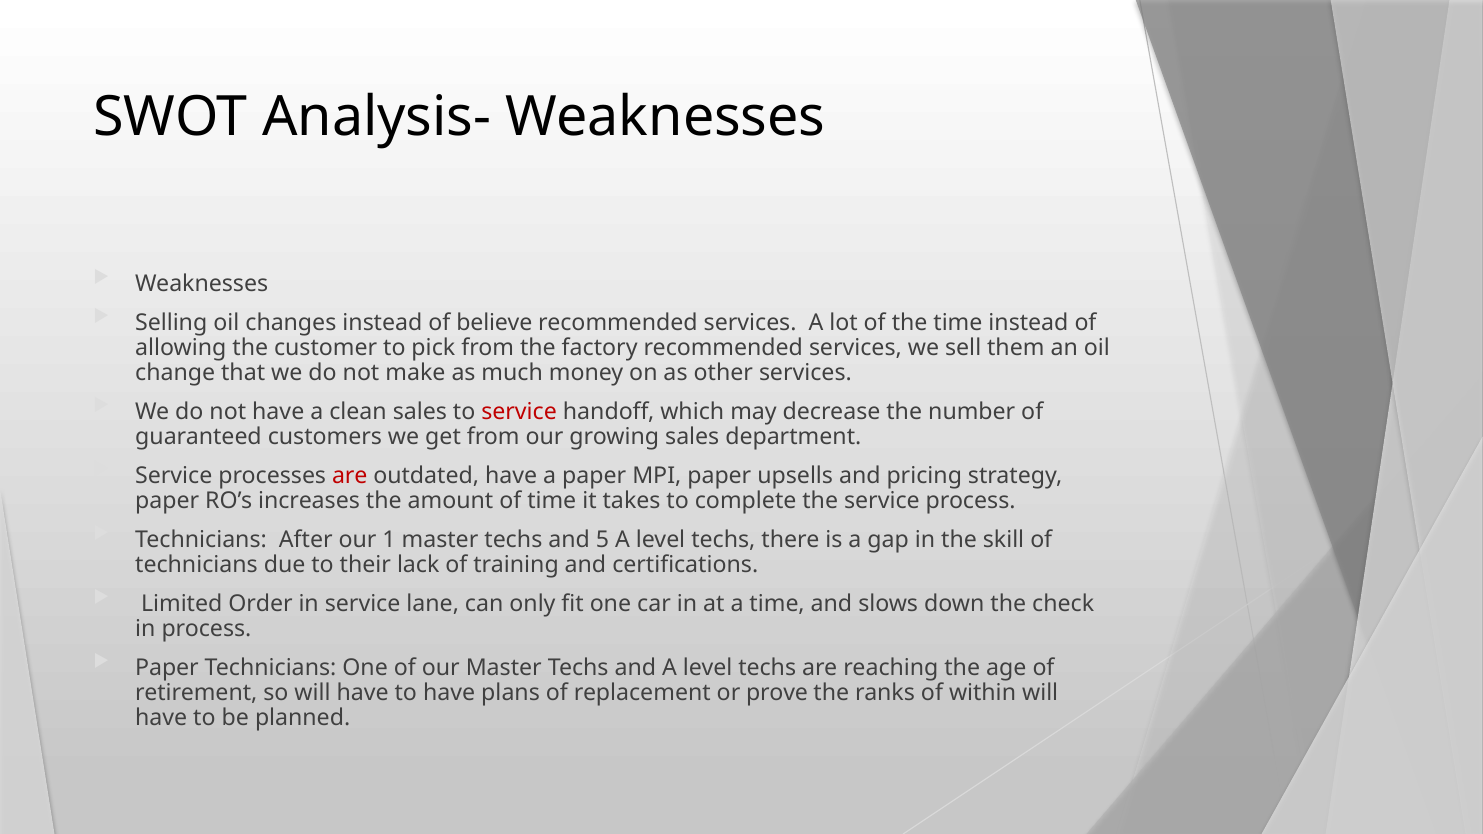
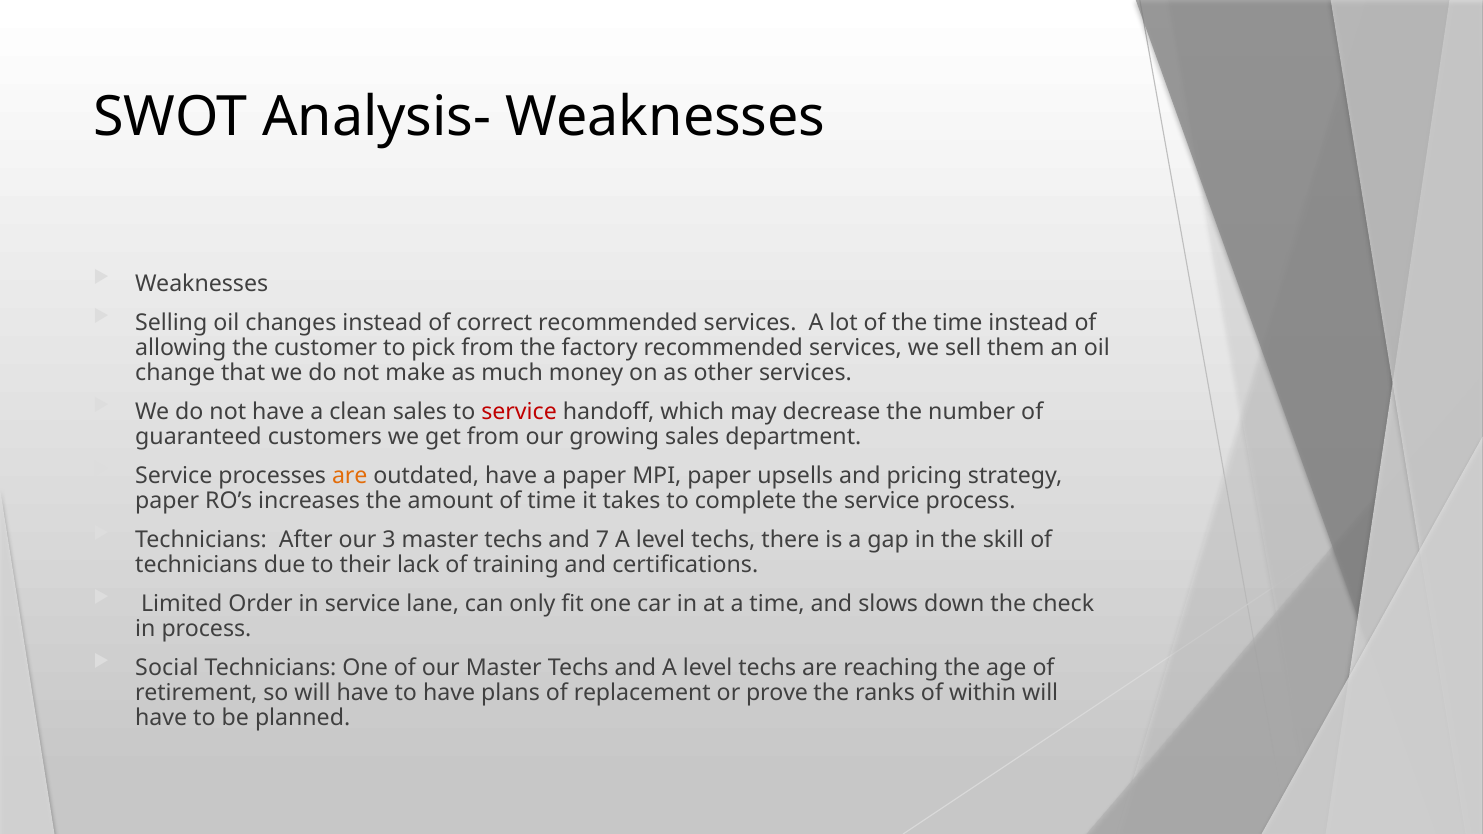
believe: believe -> correct (494, 323)
are colour: red -> orange (350, 476)
1: 1 -> 3 (389, 540)
5: 5 -> 7 (603, 540)
Paper: Paper -> Social (167, 668)
